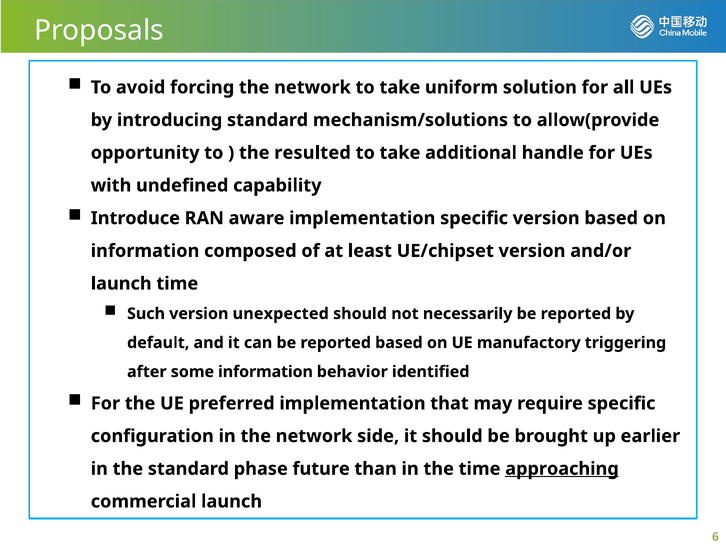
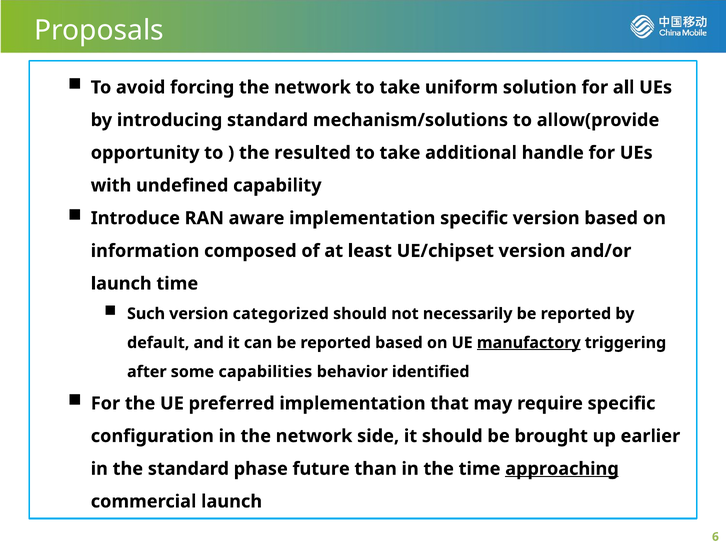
unexpected: unexpected -> categorized (281, 313)
manufactory underline: none -> present (529, 342)
some information: information -> capabilities (265, 371)
